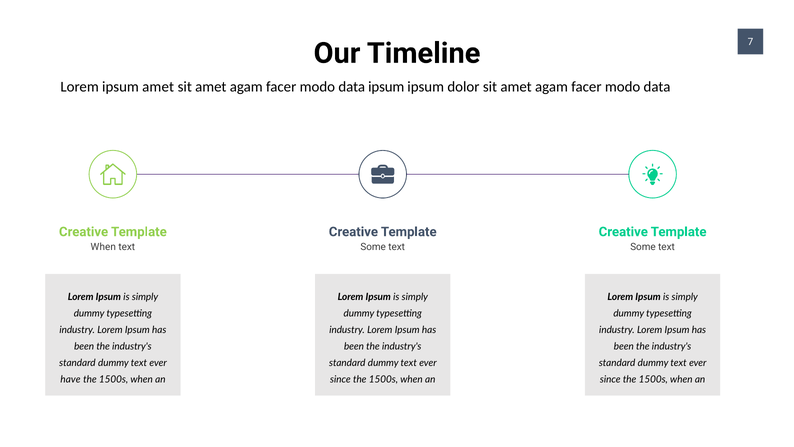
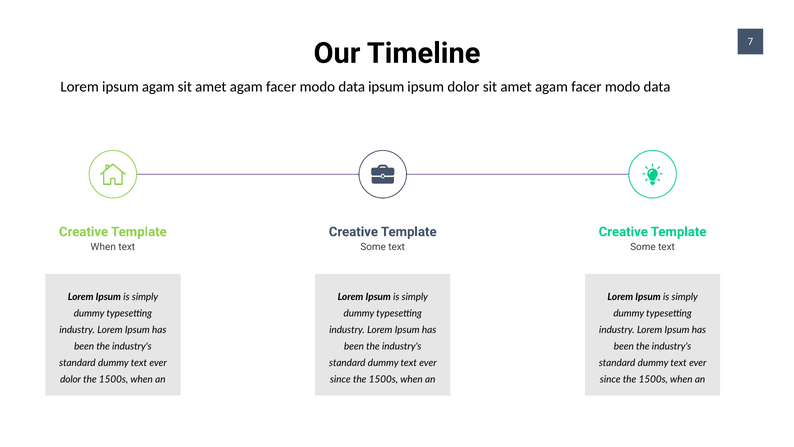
ipsum amet: amet -> agam (158, 87)
have: have -> dolor (71, 379)
